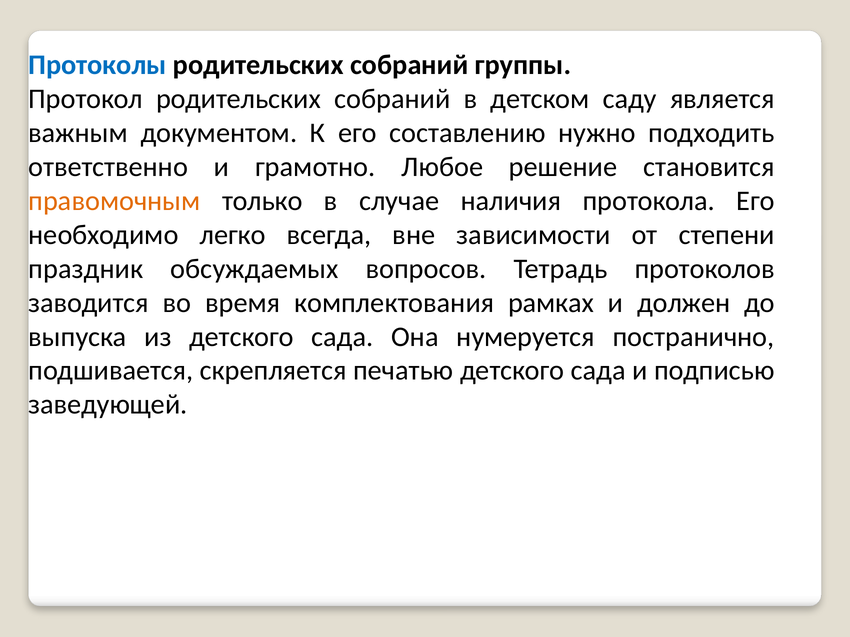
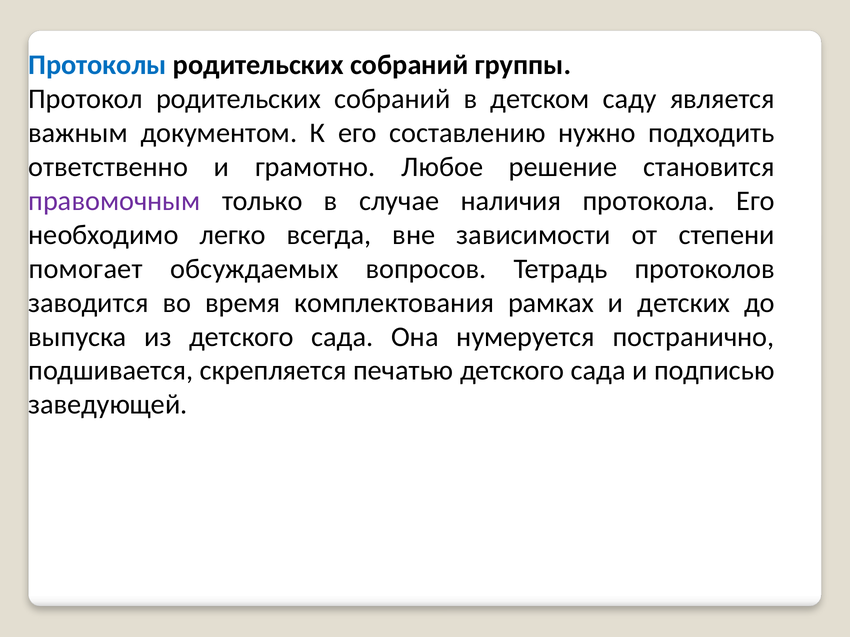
правомочным colour: orange -> purple (114, 201)
праздник: праздник -> помогает (86, 269)
должен: должен -> детских (684, 303)
